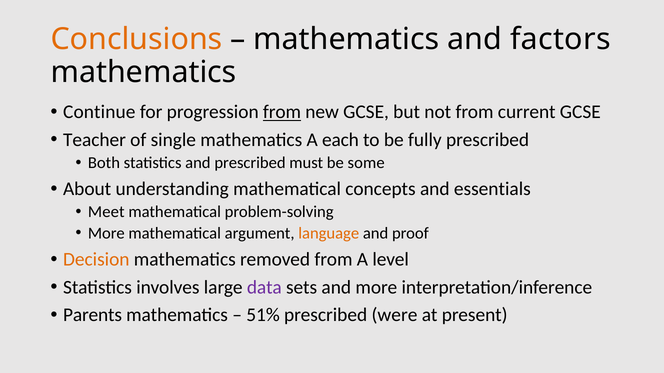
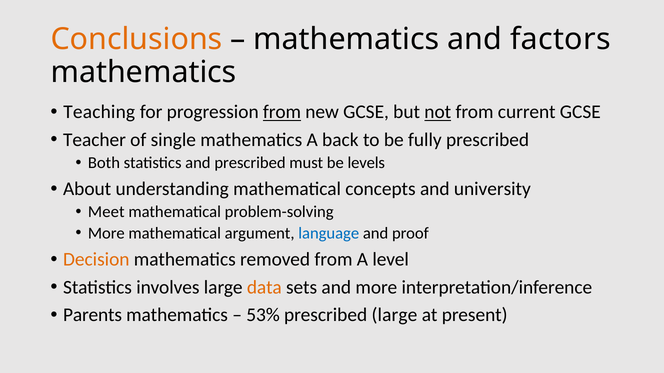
Continue: Continue -> Teaching (99, 112)
not underline: none -> present (438, 112)
each: each -> back (340, 140)
some: some -> levels (366, 163)
essentials: essentials -> university (492, 189)
language colour: orange -> blue (329, 233)
data colour: purple -> orange (264, 288)
51%: 51% -> 53% (263, 315)
prescribed were: were -> large (394, 315)
